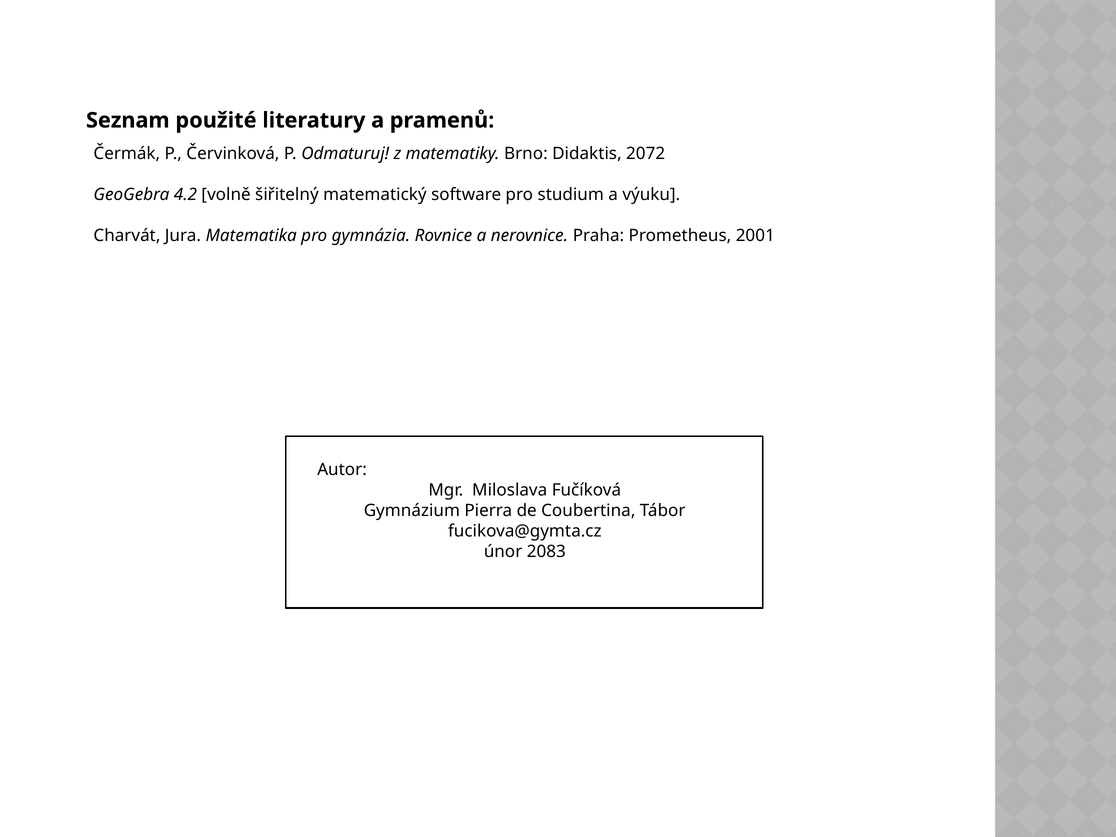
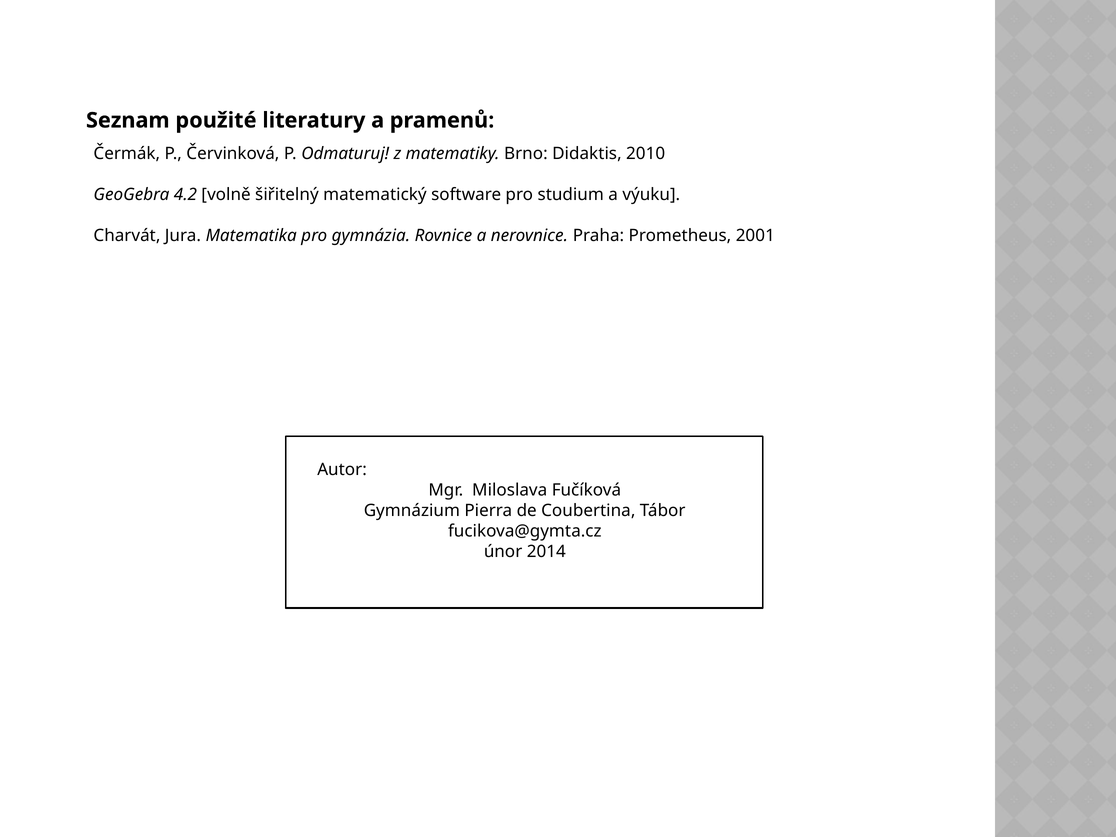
2072: 2072 -> 2010 (646, 154)
2083: 2083 -> 2014 (546, 552)
